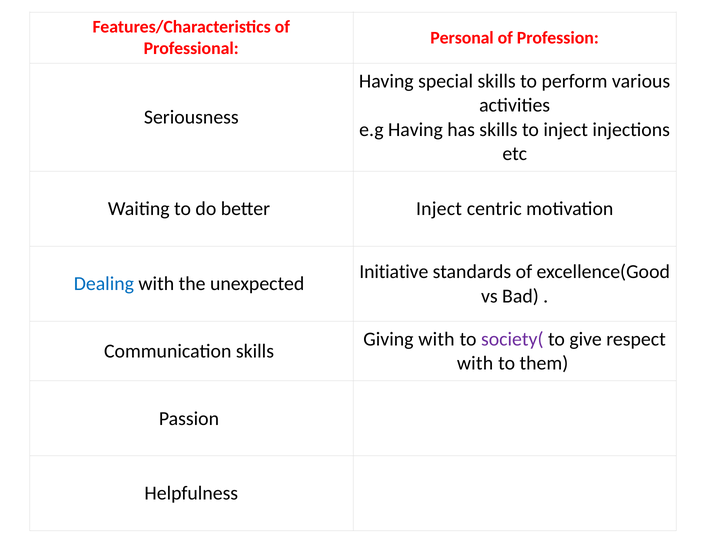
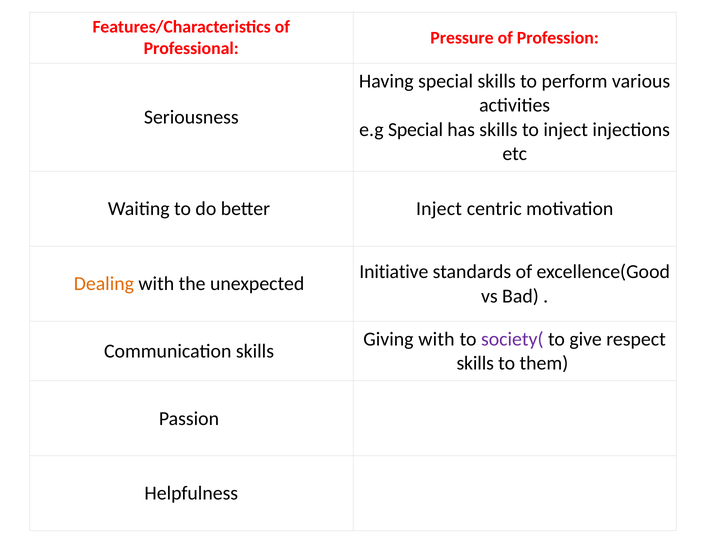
Personal: Personal -> Pressure (462, 38)
e.g Having: Having -> Special (416, 130)
Dealing colour: blue -> orange (104, 284)
with: with -> skills (475, 363)
